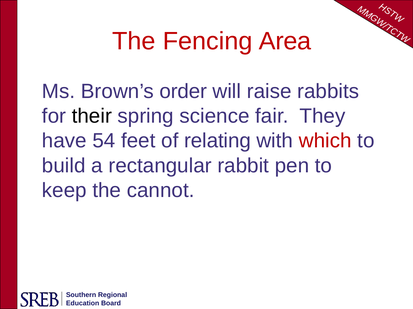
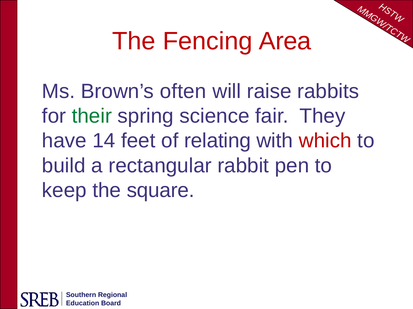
order: order -> often (183, 92)
their colour: black -> green (92, 116)
54: 54 -> 14 (104, 141)
cannot: cannot -> square (161, 191)
